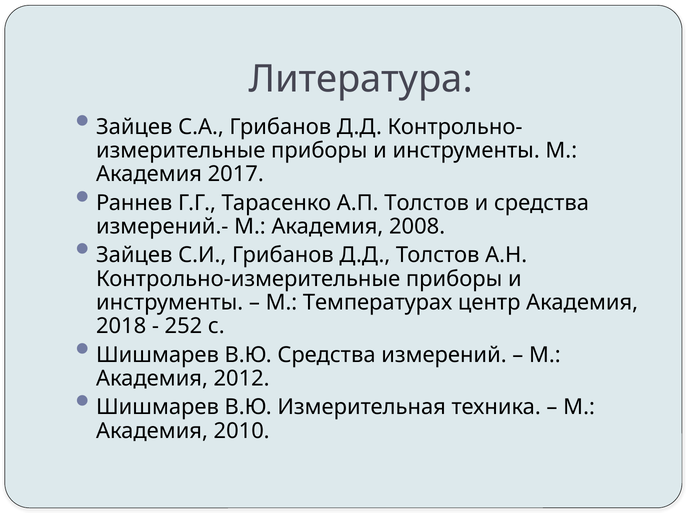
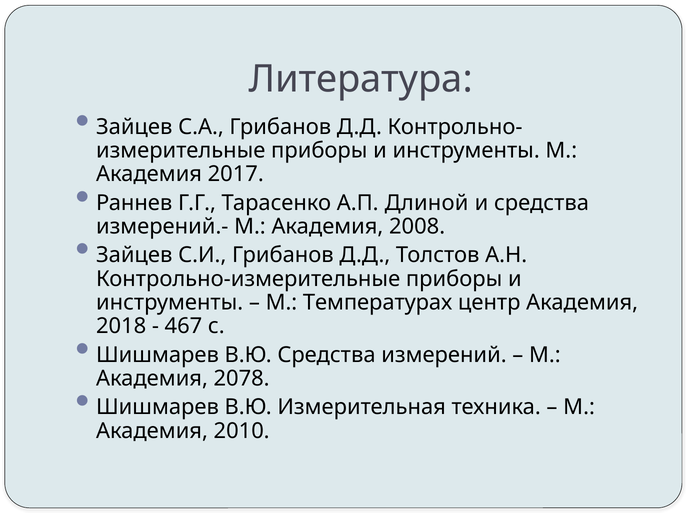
А.П Толстов: Толстов -> Длиной (427, 203)
252: 252 -> 467 (183, 326)
2012: 2012 -> 2078 (242, 379)
